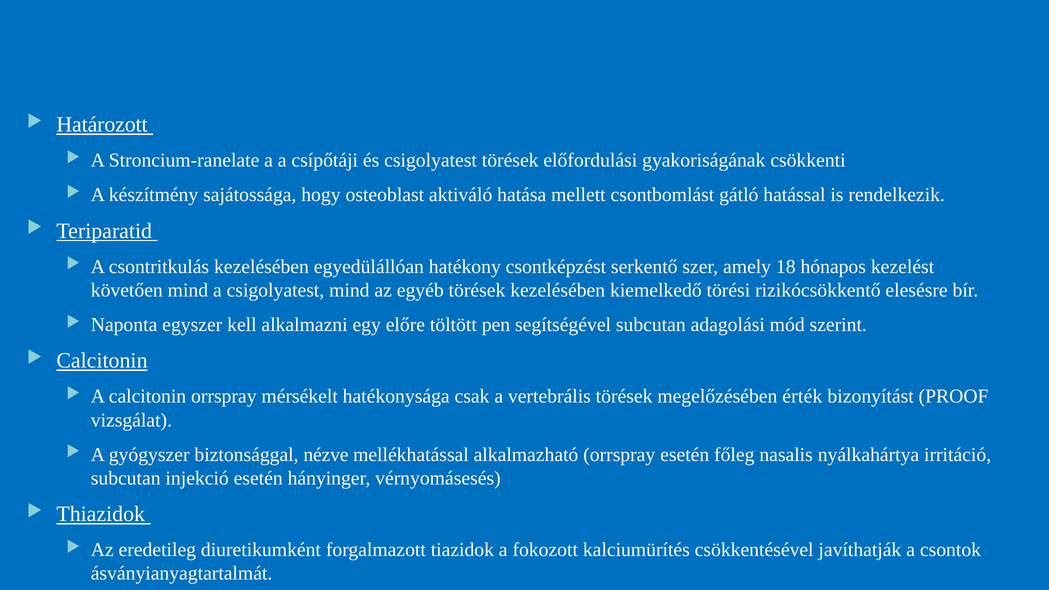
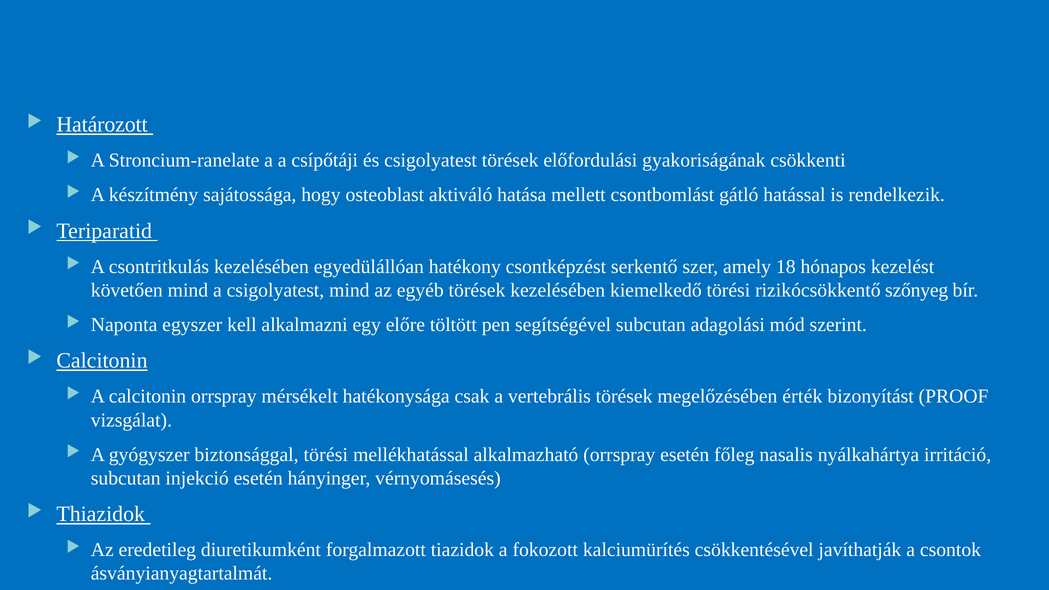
elesésre: elesésre -> szőnyeg (917, 290)
biztonsággal nézve: nézve -> törési (326, 455)
